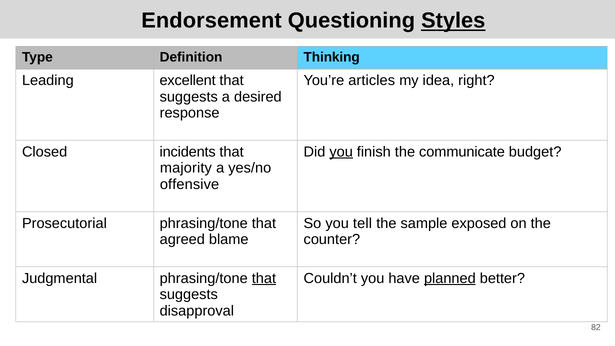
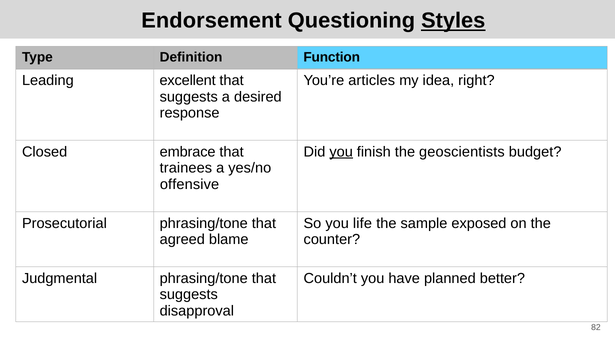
Thinking: Thinking -> Function (332, 57)
incidents: incidents -> embrace (188, 152)
communicate: communicate -> geoscientists (462, 152)
majority: majority -> trainees (186, 168)
tell: tell -> life (362, 223)
that underline: present -> none (264, 278)
planned underline: present -> none (450, 278)
